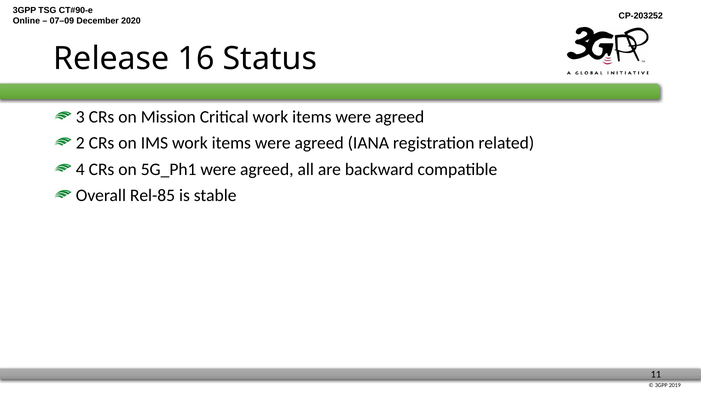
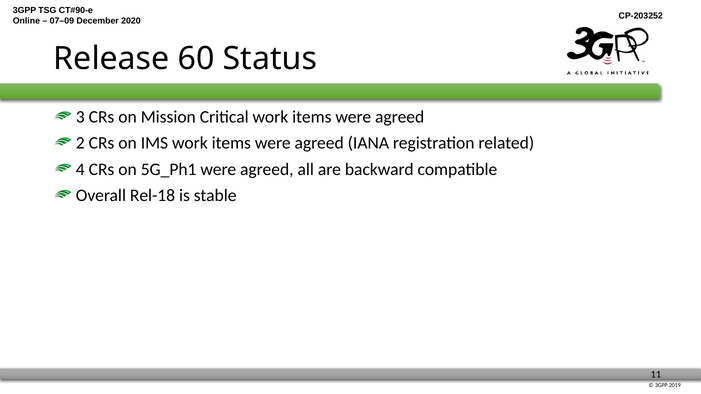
16: 16 -> 60 (196, 59)
Rel-85: Rel-85 -> Rel-18 (153, 196)
